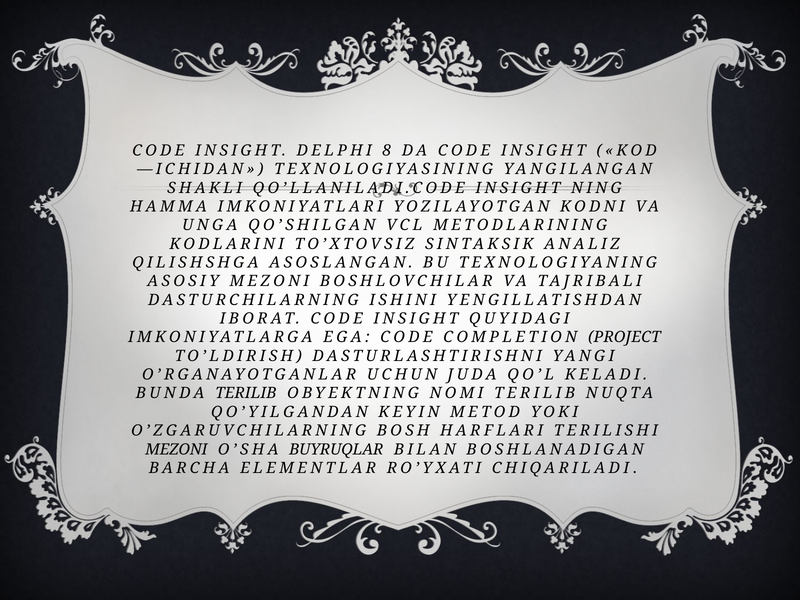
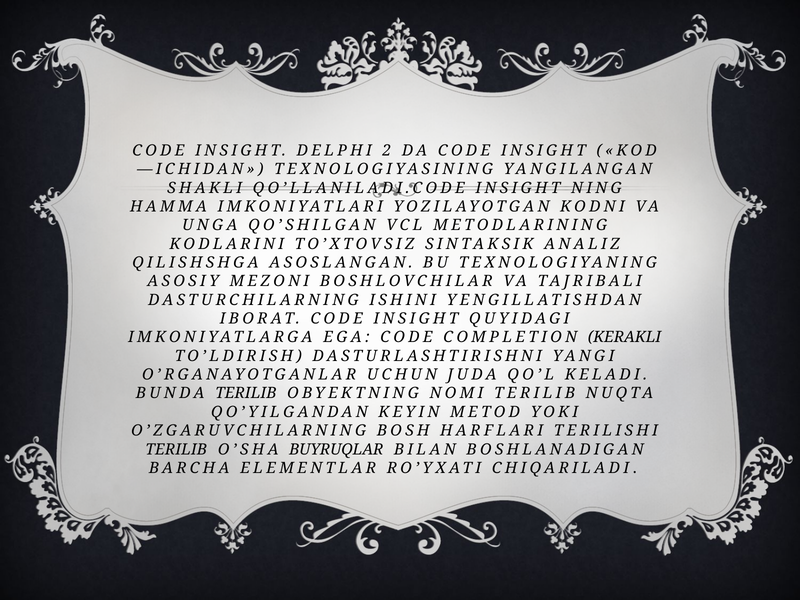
8: 8 -> 2 (387, 151)
PROJECT: PROJECT -> KERAKLI (625, 337)
MEZONI: MEZONI -> TERILIB (176, 449)
